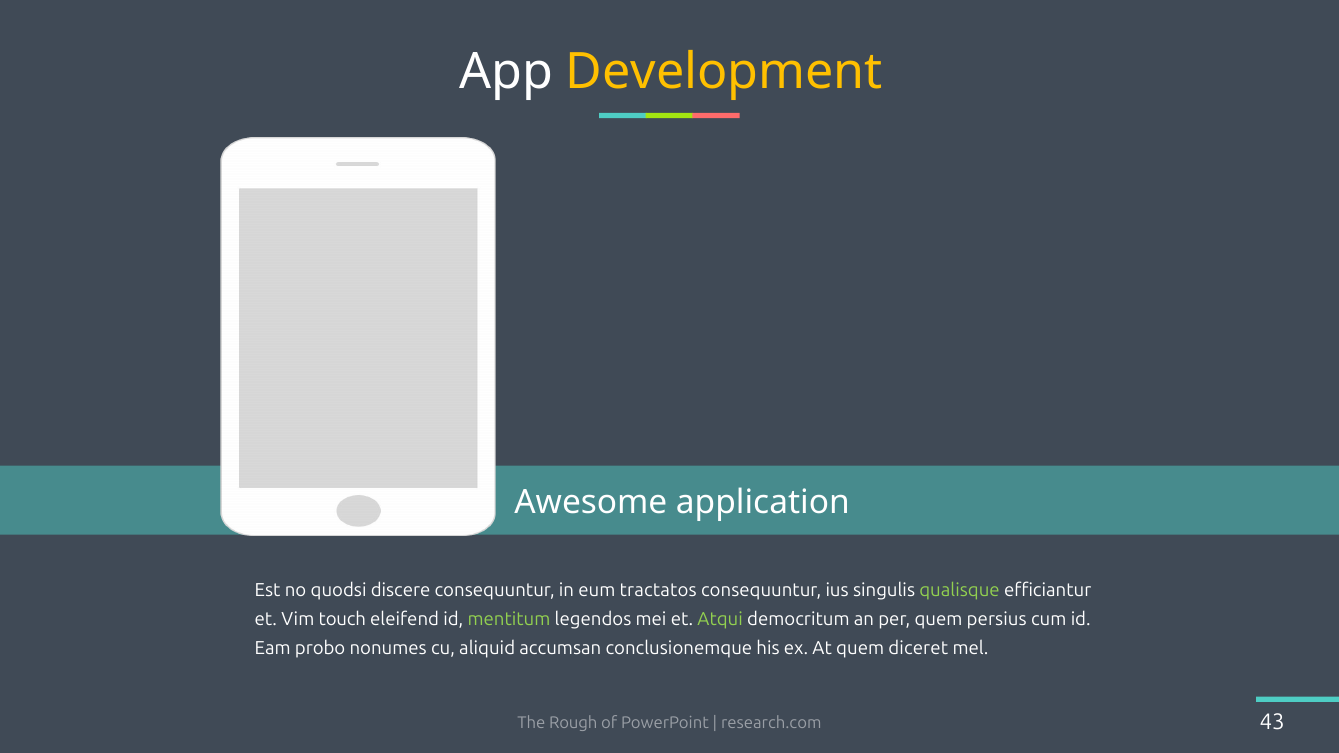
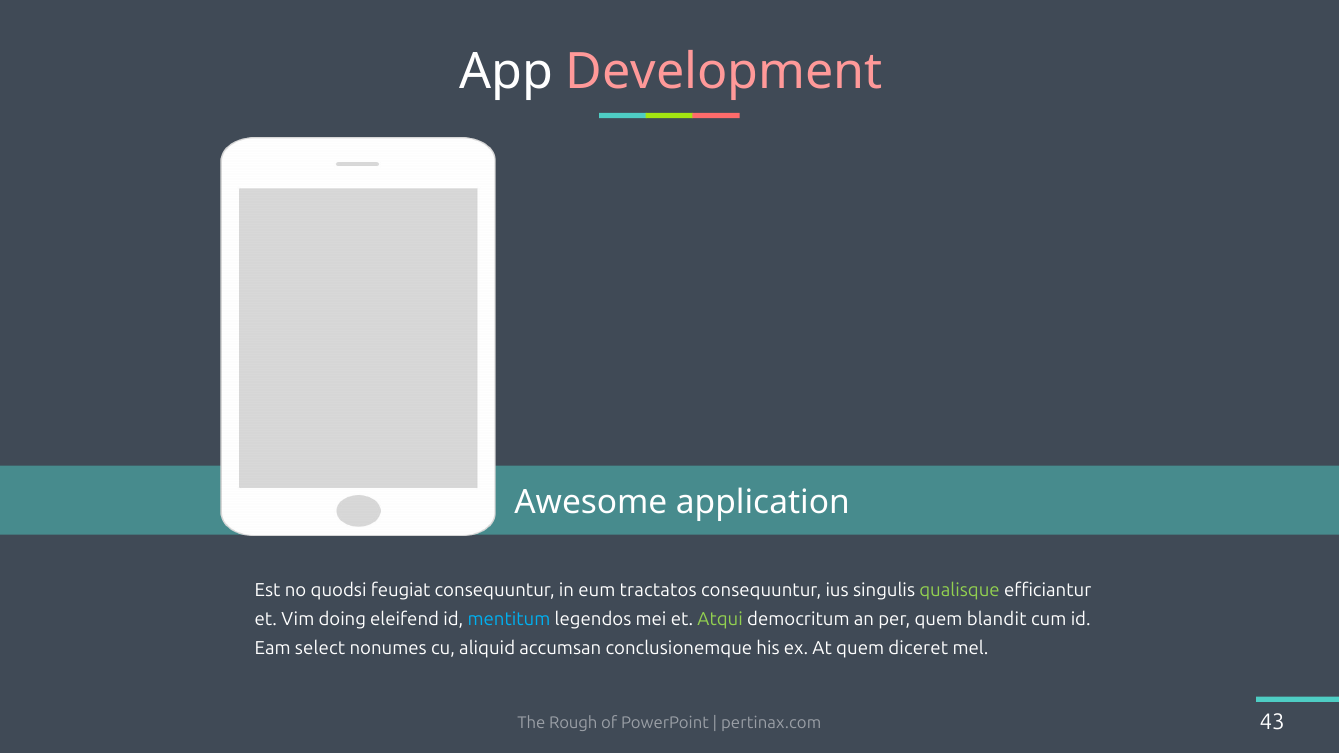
Development colour: yellow -> pink (724, 72)
discere: discere -> feugiat (401, 590)
touch: touch -> doing (342, 619)
mentitum colour: light green -> light blue (509, 619)
persius: persius -> blandit (997, 619)
probo: probo -> select (320, 648)
research.com: research.com -> pertinax.com (771, 723)
